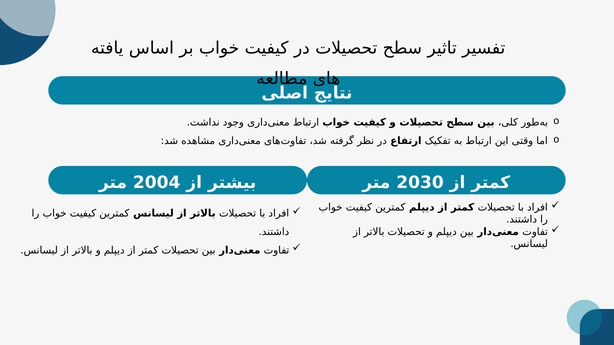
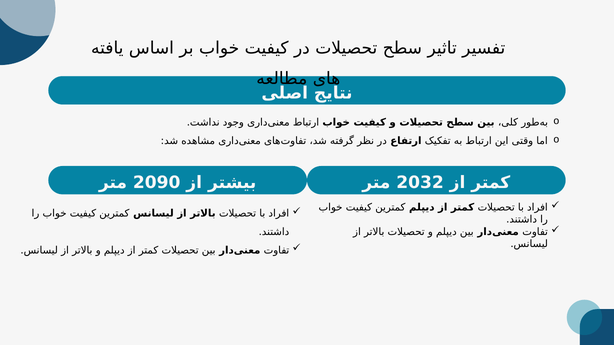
2004: 2004 -> 2090 (157, 183)
2030: 2030 -> 2032 (420, 183)
